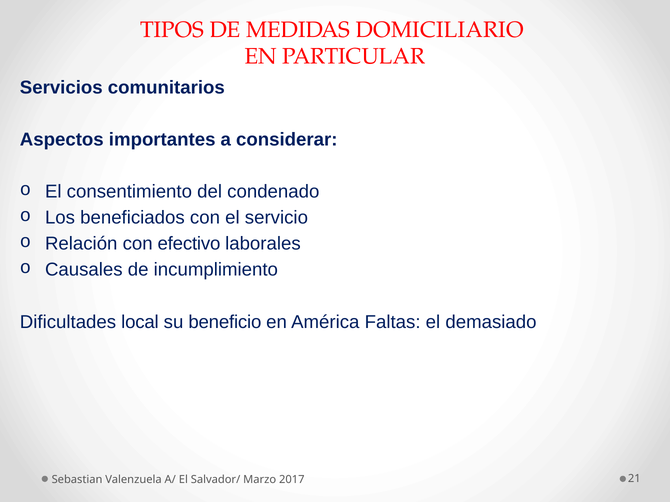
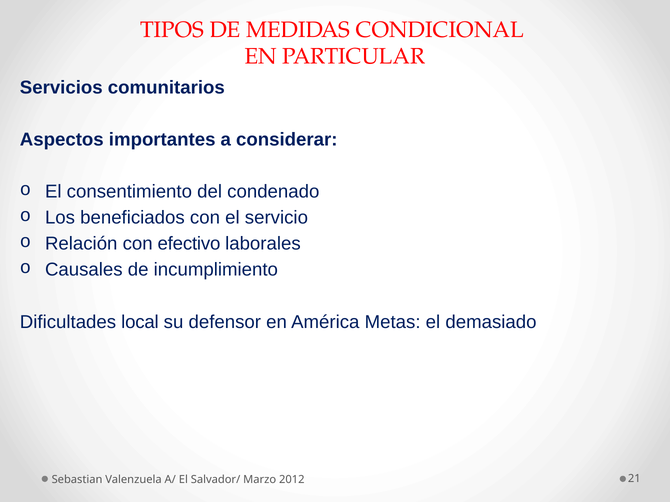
DOMICILIARIO: DOMICILIARIO -> CONDICIONAL (440, 30)
beneficio: beneficio -> defensor (225, 322)
Faltas: Faltas -> Metas (393, 322)
2017: 2017 -> 2012 (292, 480)
